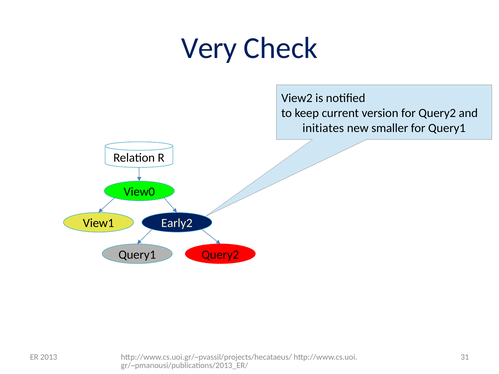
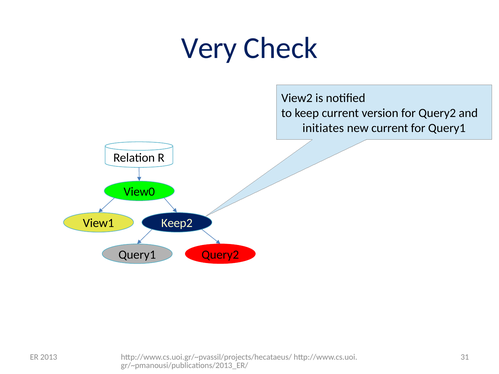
new smaller: smaller -> current (390, 128)
Early2: Early2 -> Keep2 (177, 223)
